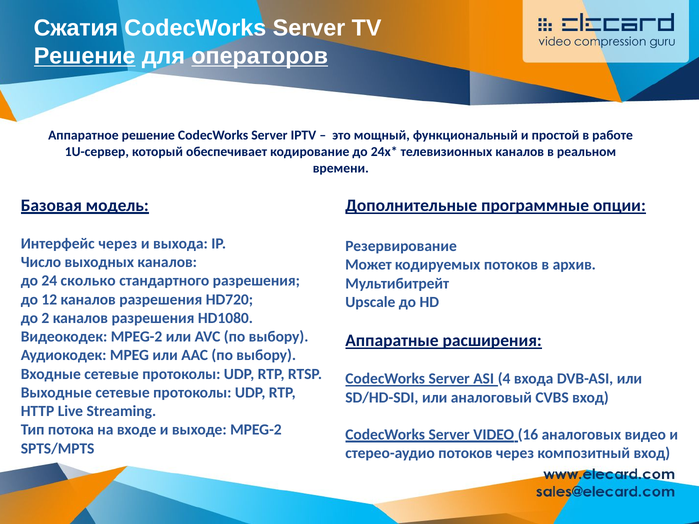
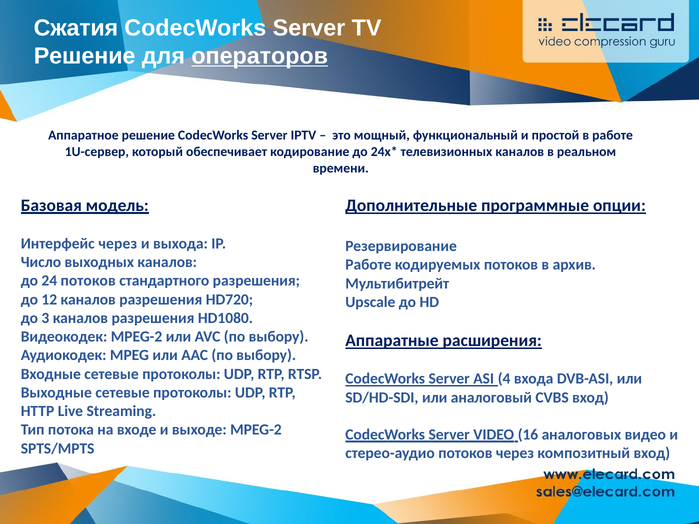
Решение underline: present -> none (85, 56)
Может: Может -> Работе (368, 265)
24 сколько: сколько -> потоков (88, 281)
2: 2 -> 3 (45, 318)
